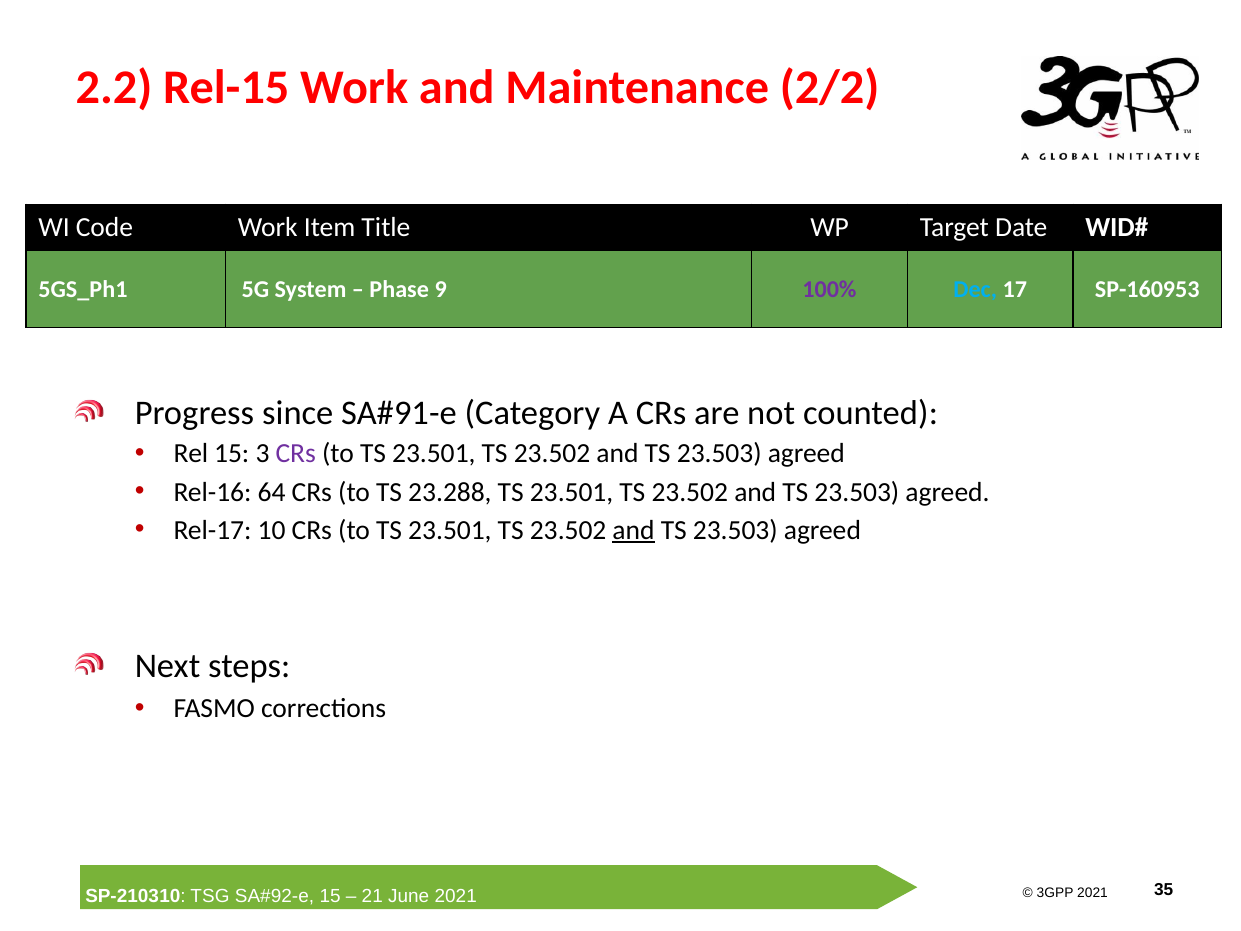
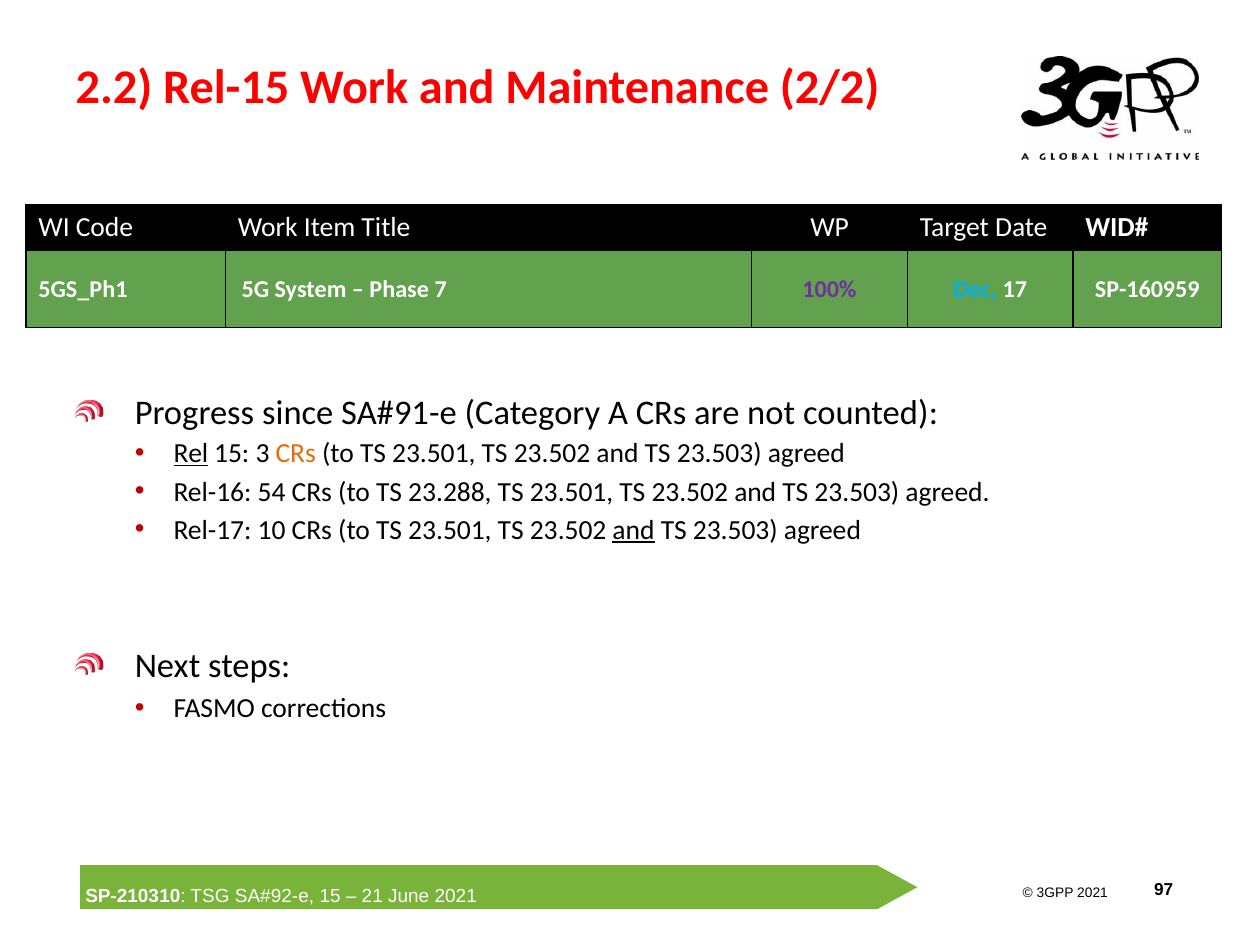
9: 9 -> 7 (441, 289)
SP-160953: SP-160953 -> SP-160959 (1147, 289)
Rel underline: none -> present (191, 454)
CRs colour: purple -> orange (296, 454)
64: 64 -> 54 (272, 492)
35: 35 -> 97 (1164, 890)
